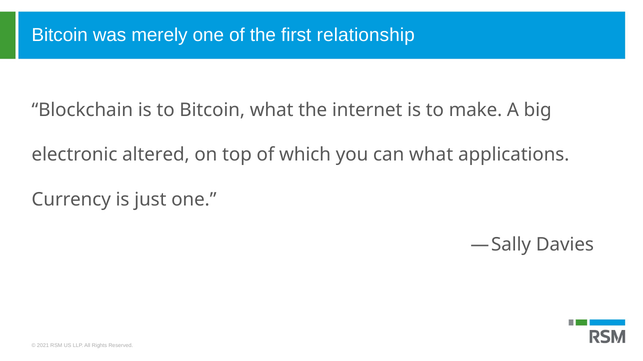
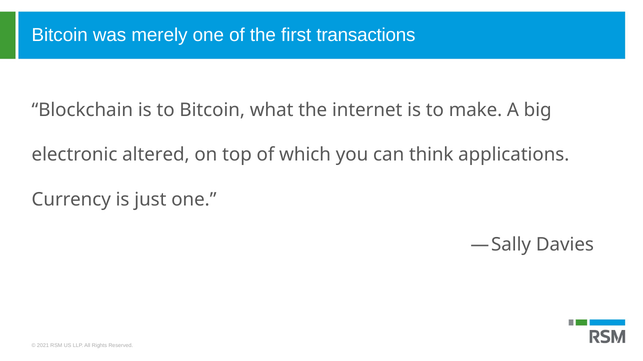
relationship: relationship -> transactions (366, 35)
can what: what -> think (431, 155)
